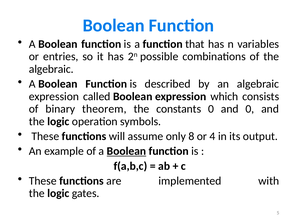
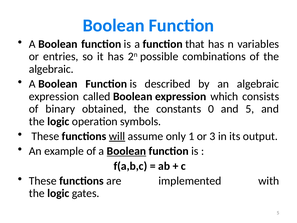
theorem: theorem -> obtained (104, 109)
and 0: 0 -> 5 (250, 109)
will underline: none -> present (117, 136)
8: 8 -> 1 (191, 136)
4: 4 -> 3 (213, 136)
